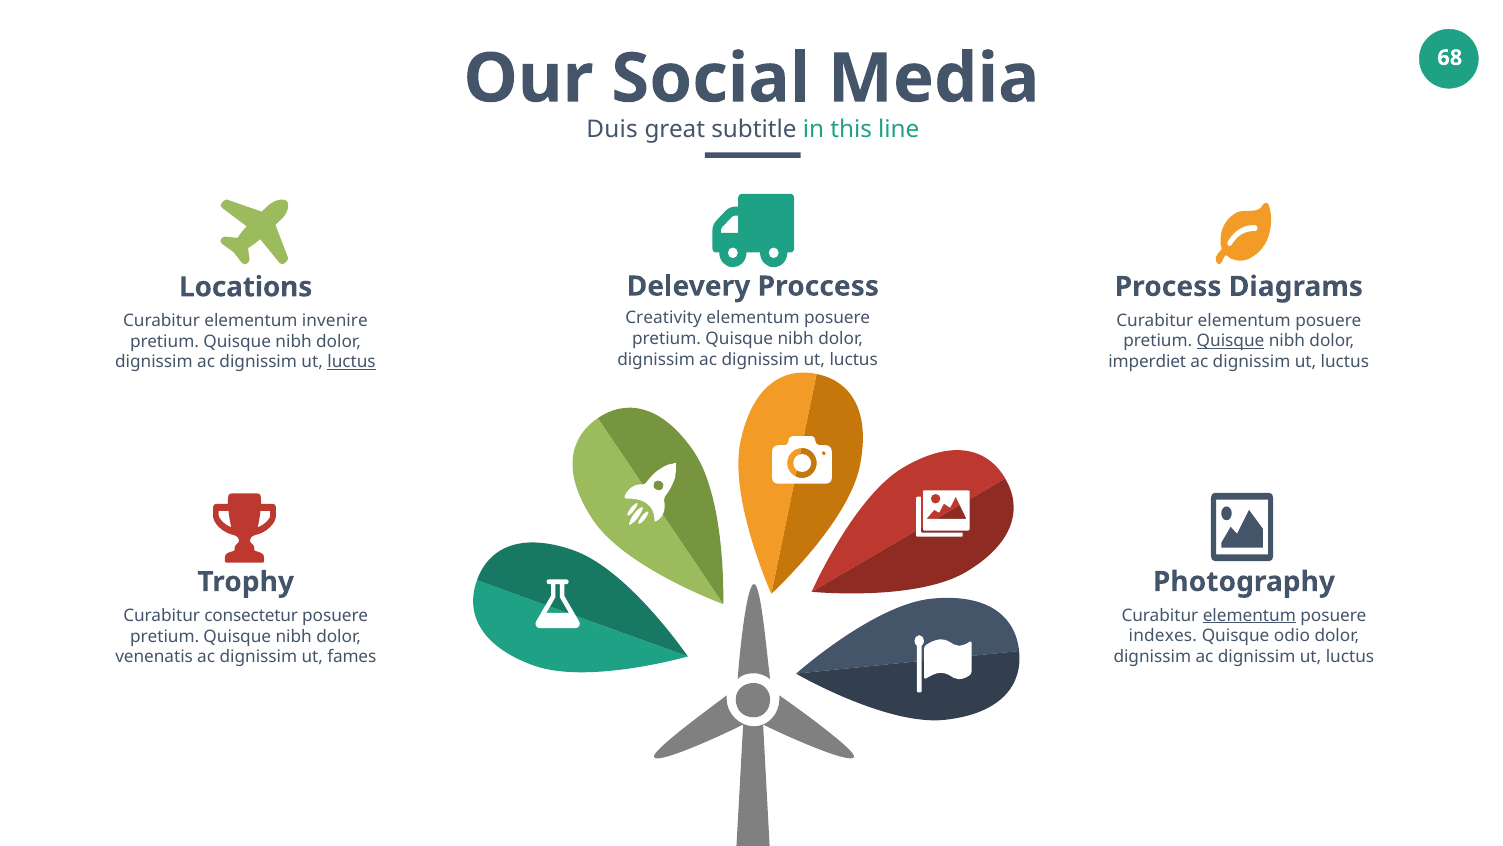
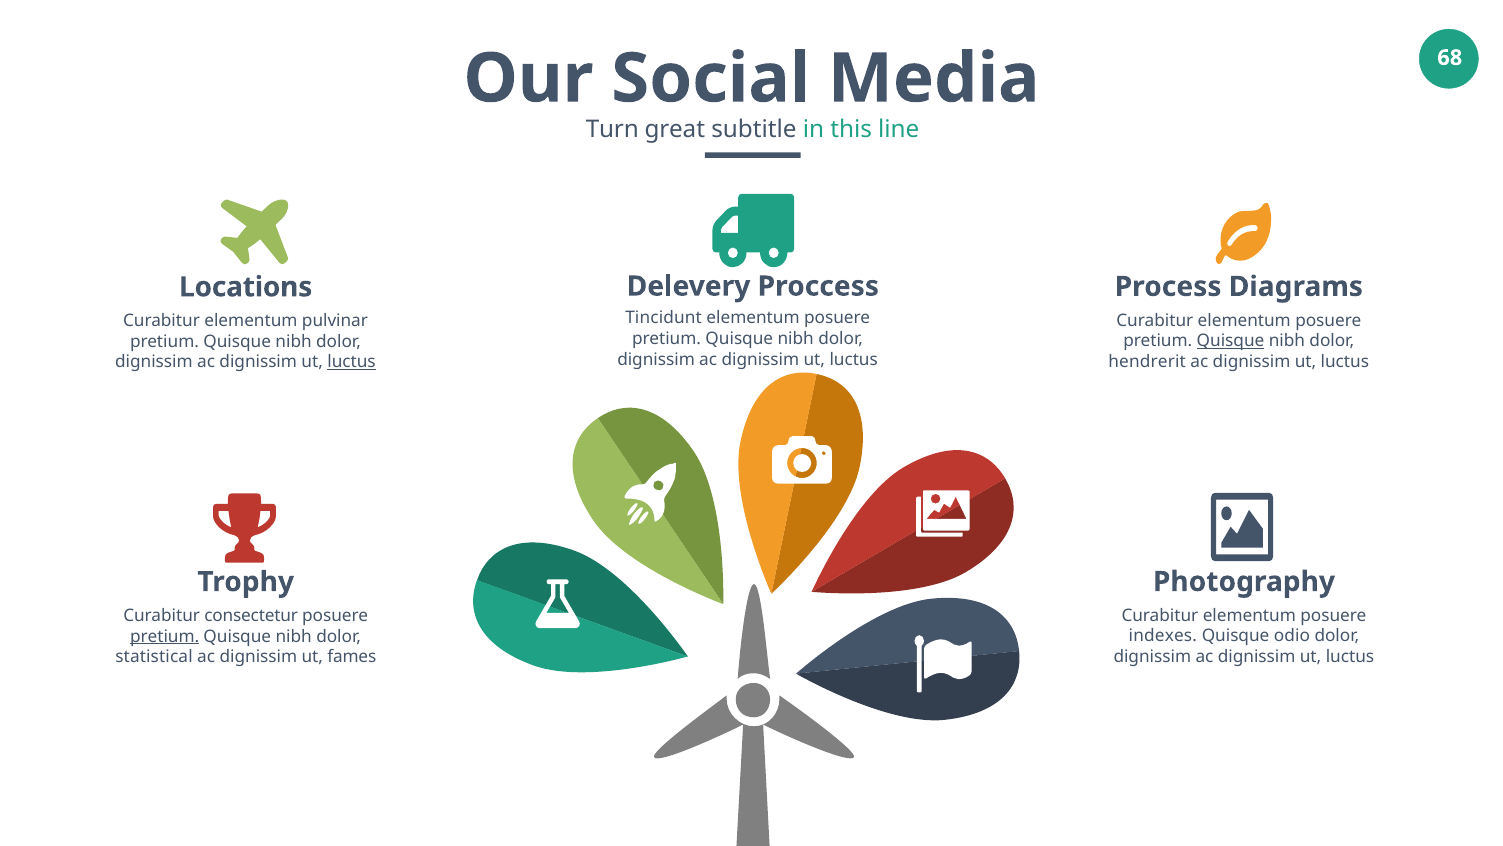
Duis: Duis -> Turn (612, 130)
Creativity: Creativity -> Tincidunt (664, 318)
invenire: invenire -> pulvinar (335, 321)
imperdiet: imperdiet -> hendrerit (1147, 362)
elementum underline: present -> none (1249, 615)
pretium underline: none -> present (165, 636)
venenatis: venenatis -> statistical (154, 657)
